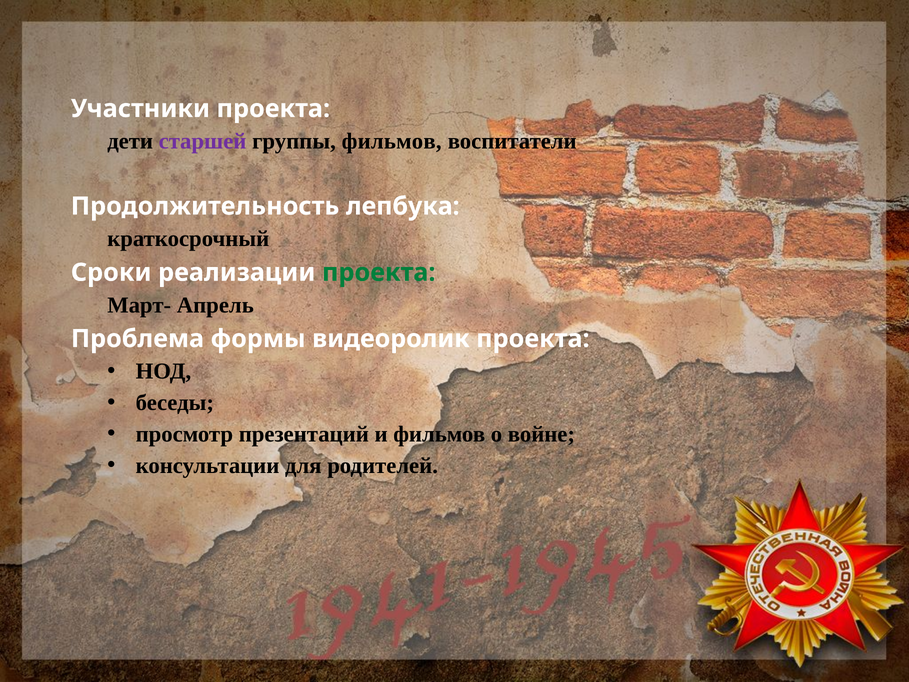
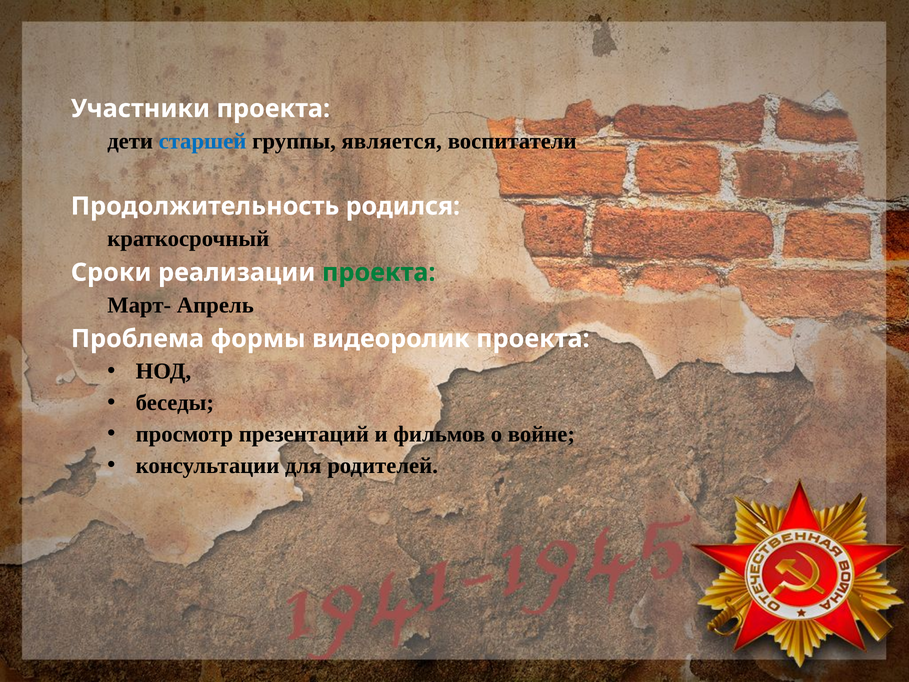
старшей colour: purple -> blue (203, 141)
группы фильмов: фильмов -> является (392, 141)
лепбука: лепбука -> родился (403, 206)
